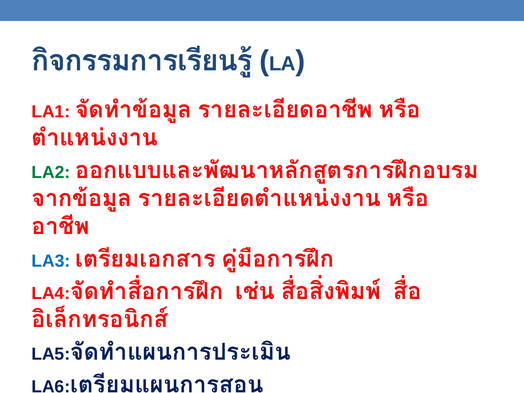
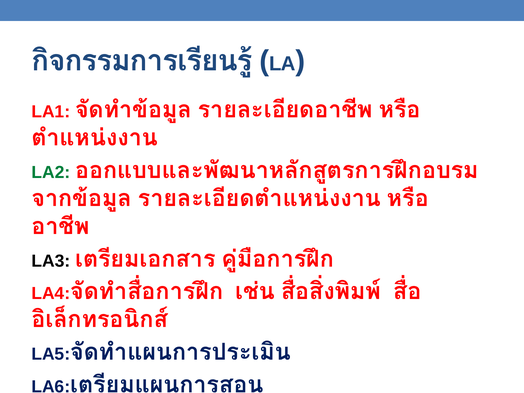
LA3 colour: blue -> black (51, 261)
